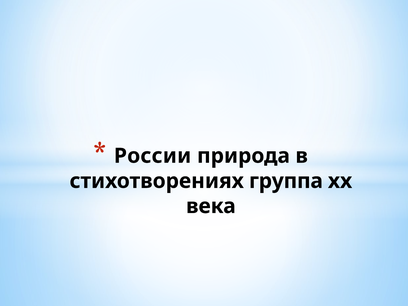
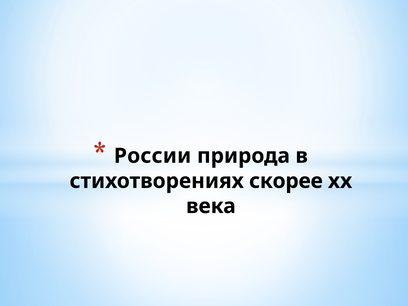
группа: группа -> скорее (286, 181)
